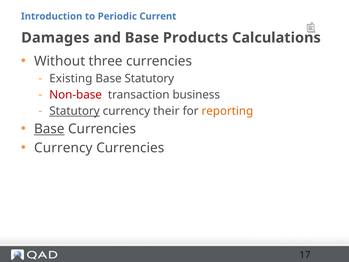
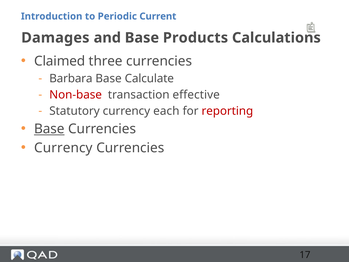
Without: Without -> Claimed (60, 61)
Existing: Existing -> Barbara (71, 78)
Base Statutory: Statutory -> Calculate (149, 78)
business: business -> effective (196, 95)
Statutory underline: present -> none (75, 111)
their: their -> each (166, 111)
reporting colour: orange -> red (227, 111)
